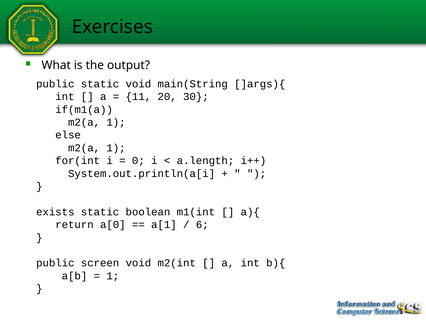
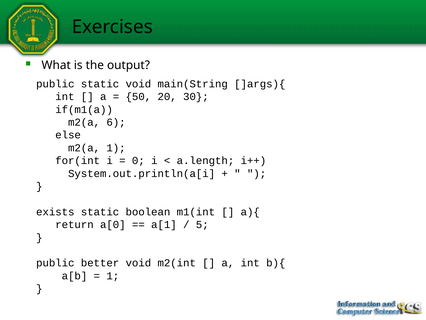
11: 11 -> 50 (138, 97)
1: 1 -> 6 (116, 122)
6: 6 -> 5 (202, 224)
screen: screen -> better (100, 263)
